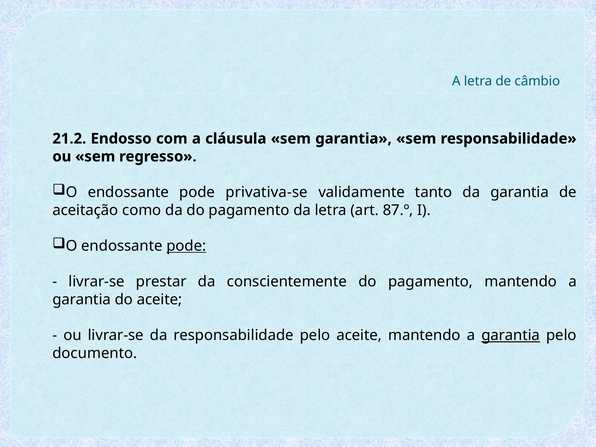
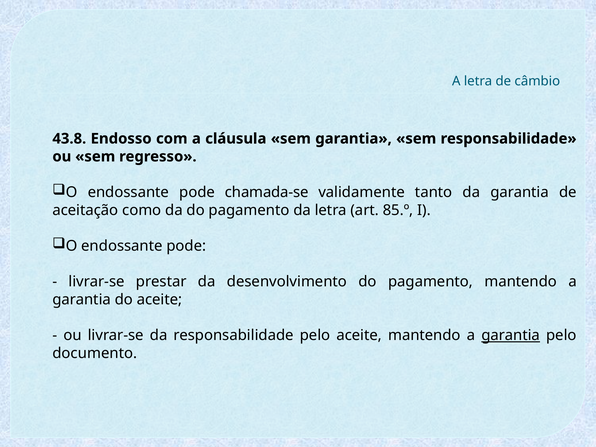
21.2: 21.2 -> 43.8 (69, 139)
privativa-se: privativa-se -> chamada-se (267, 192)
87.º: 87.º -> 85.º (398, 210)
pode underline: present -> none (186, 246)
conscientemente: conscientemente -> desenvolvimento (287, 282)
